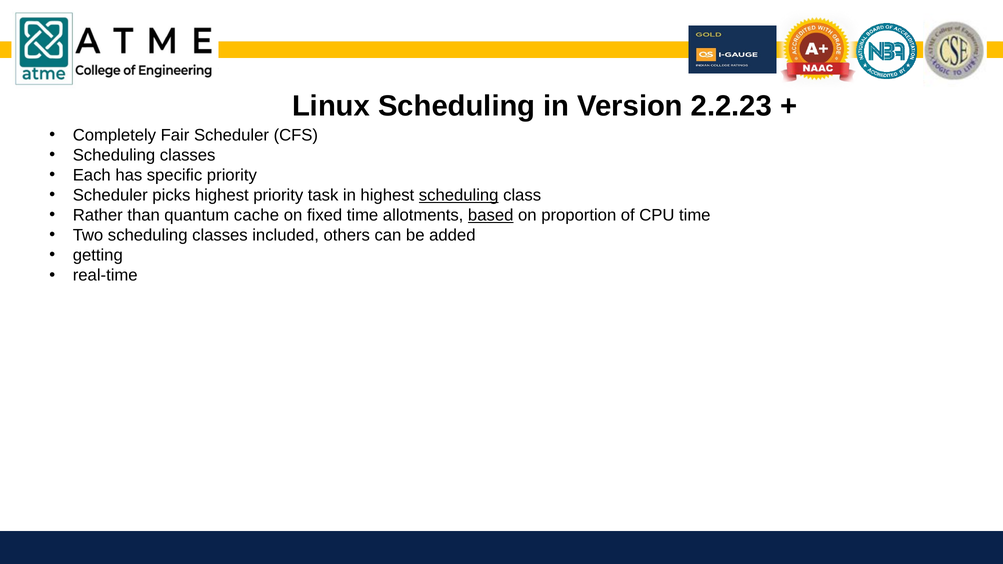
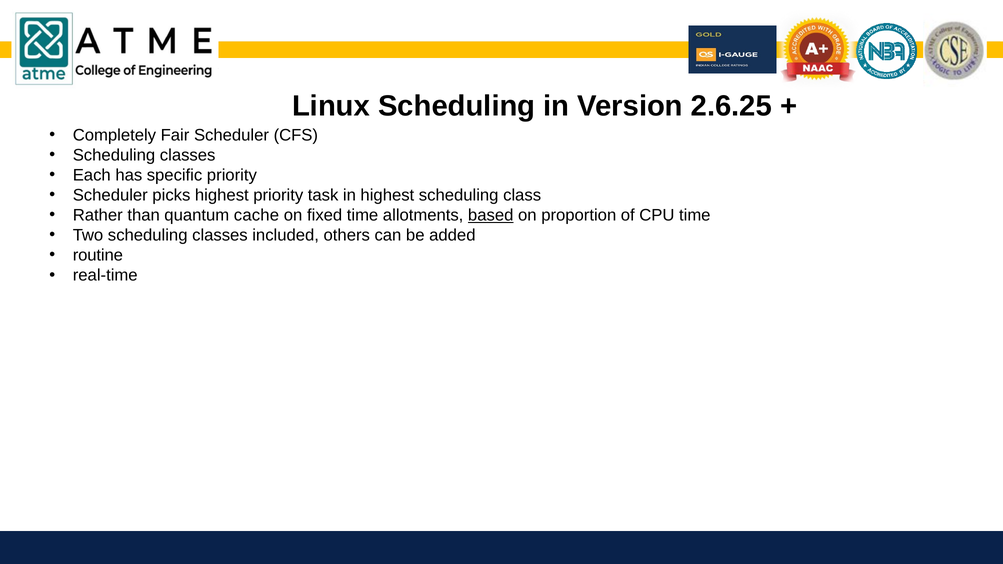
2.2.23: 2.2.23 -> 2.6.25 (731, 106)
scheduling underline: present -> none (459, 195)
getting: getting -> routine (98, 256)
